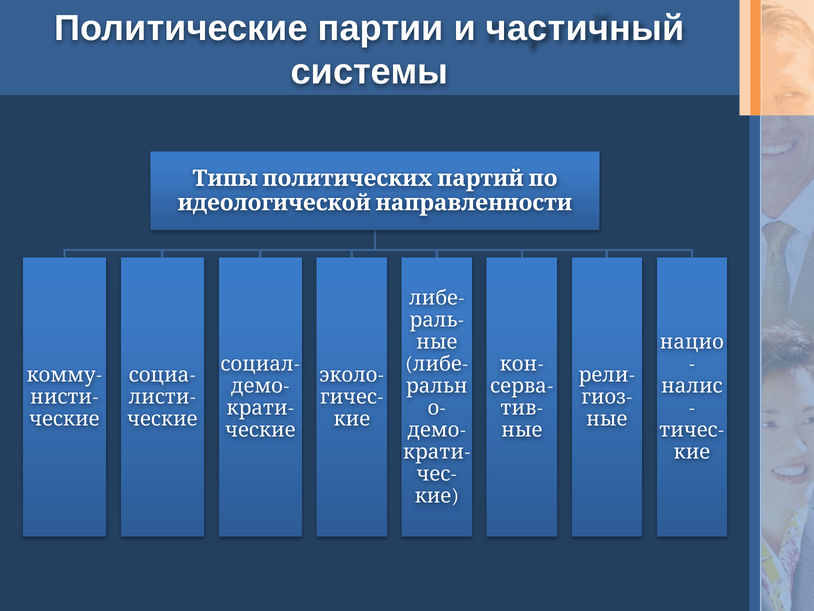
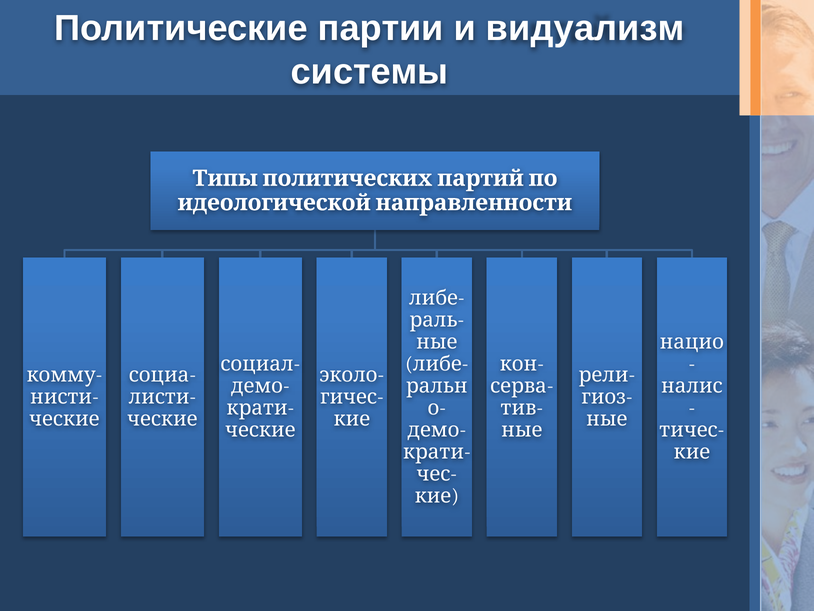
частичный: частичный -> видуализм (585, 28)
